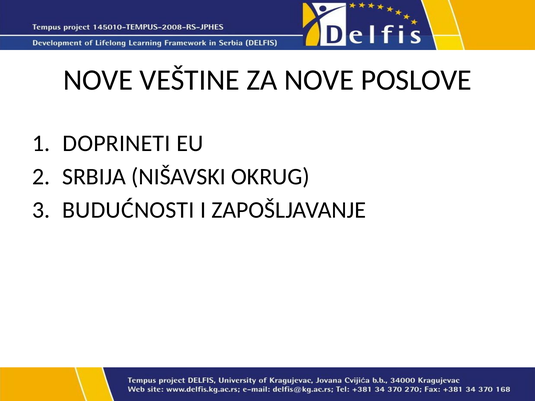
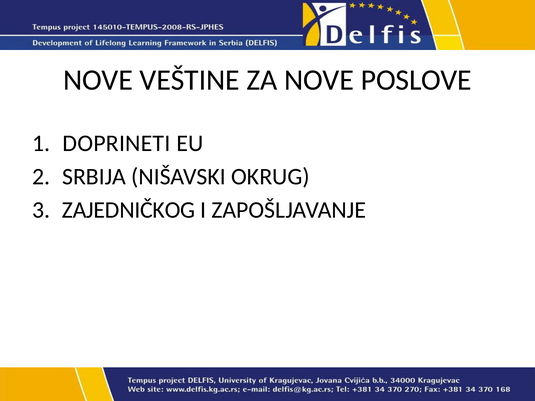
BUDUĆNOSTI: BUDUĆNOSTI -> ZAJEDNIČKOG (129, 210)
